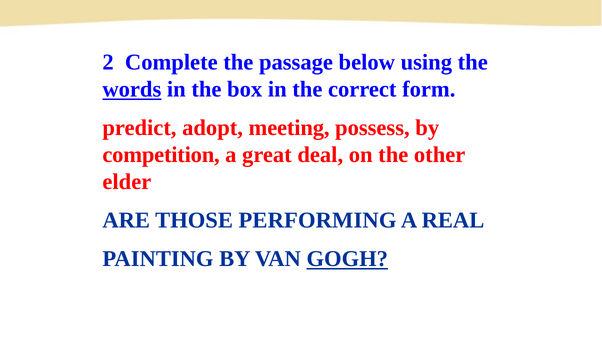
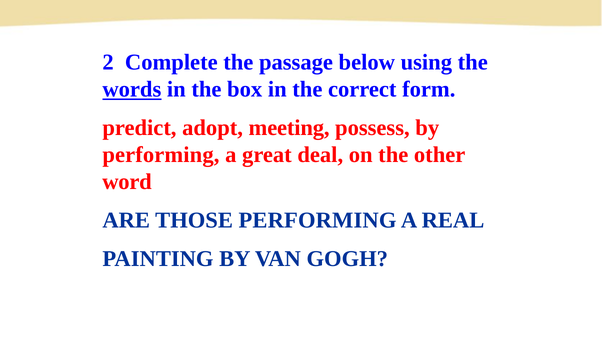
competition: competition -> performing (161, 155)
elder: elder -> word (127, 182)
GOGH underline: present -> none (347, 259)
